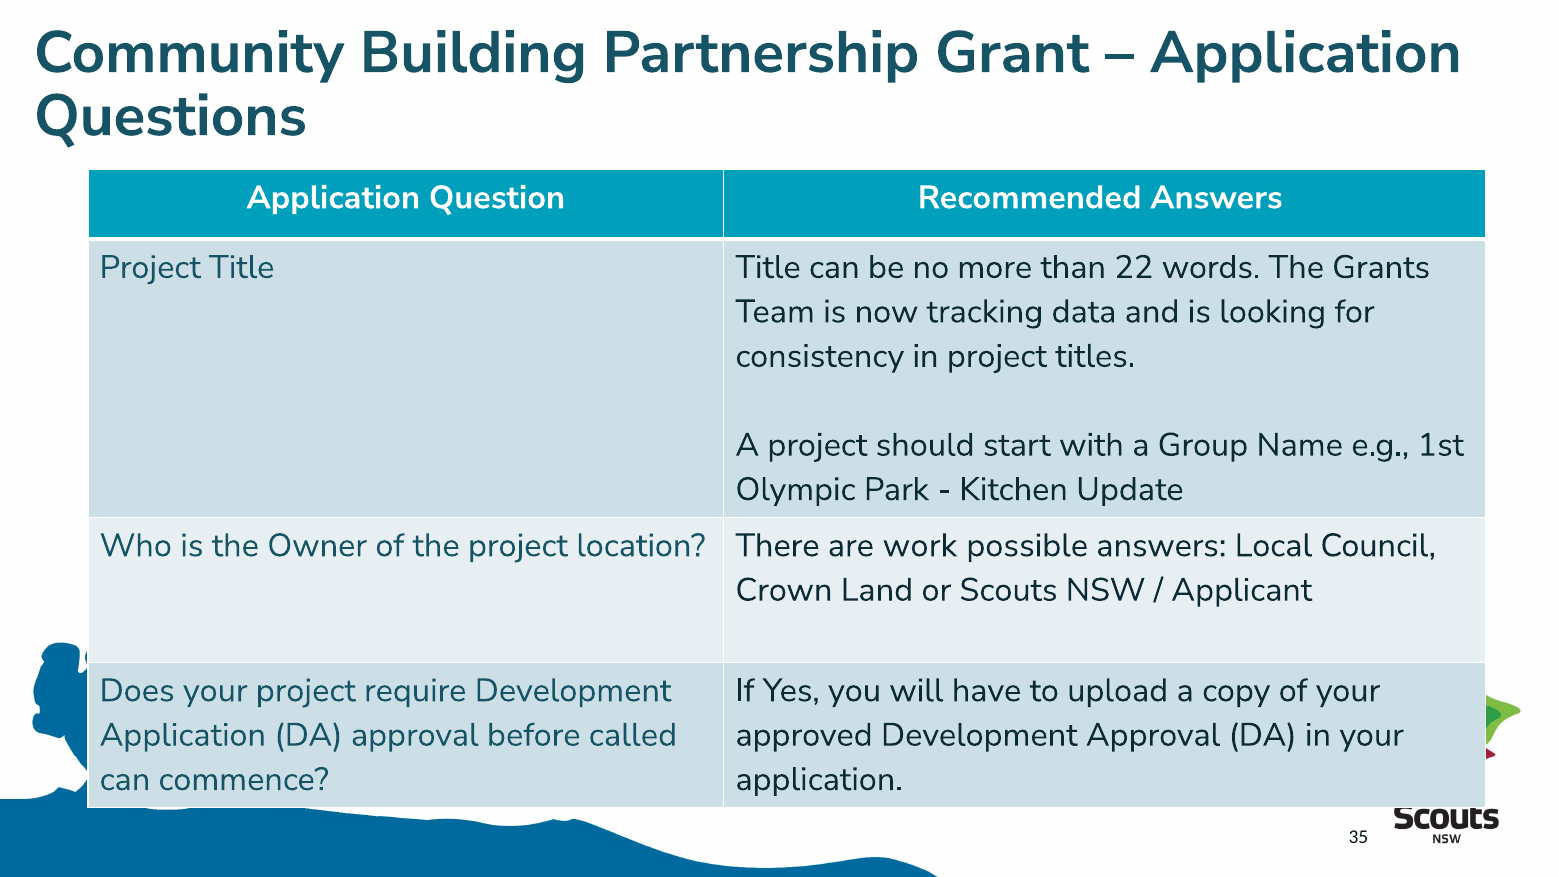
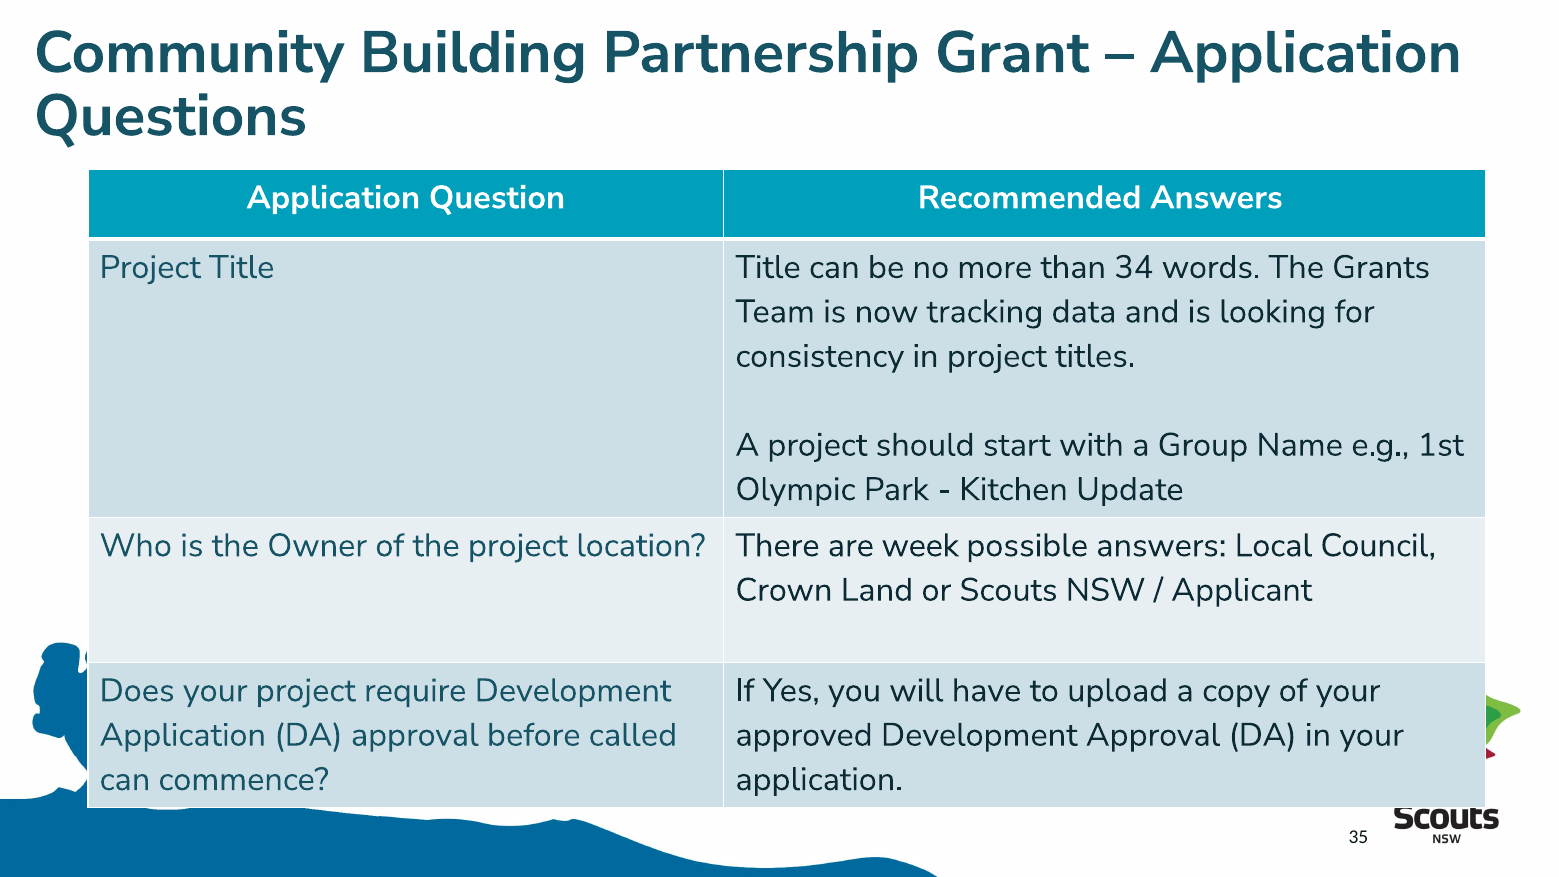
22: 22 -> 34 (1134, 267)
work: work -> week (920, 545)
